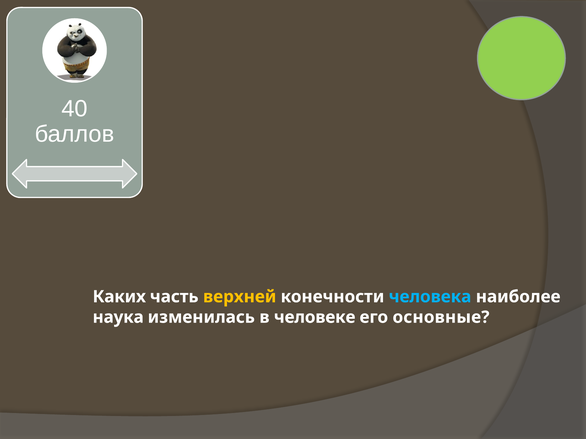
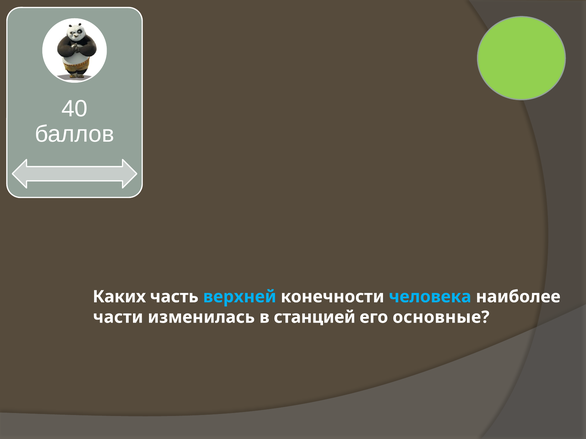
верхней colour: yellow -> light blue (240, 297)
наука: наука -> части (118, 318)
человеке: человеке -> станцией (315, 318)
